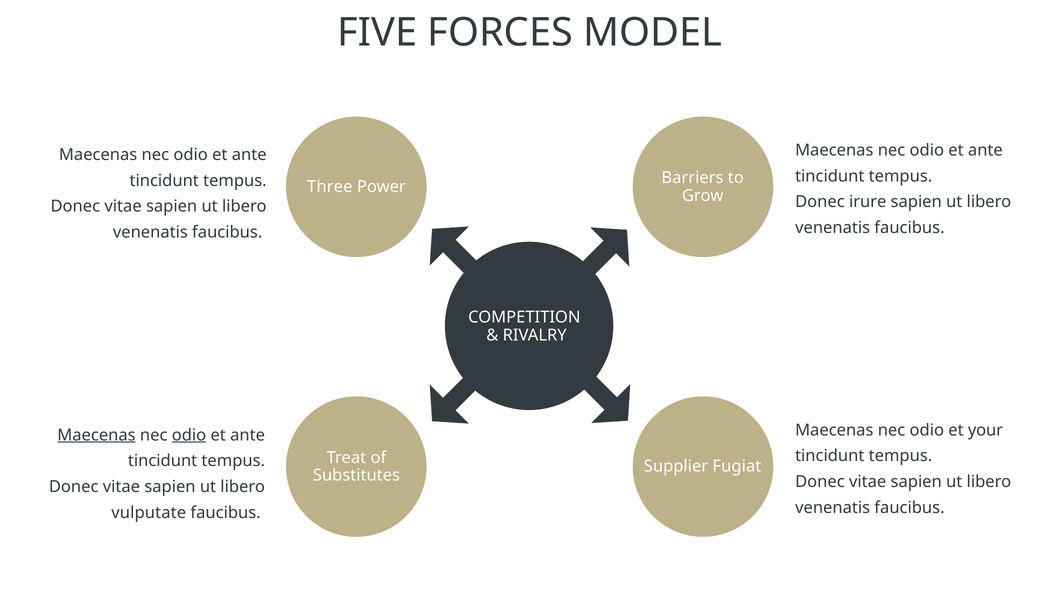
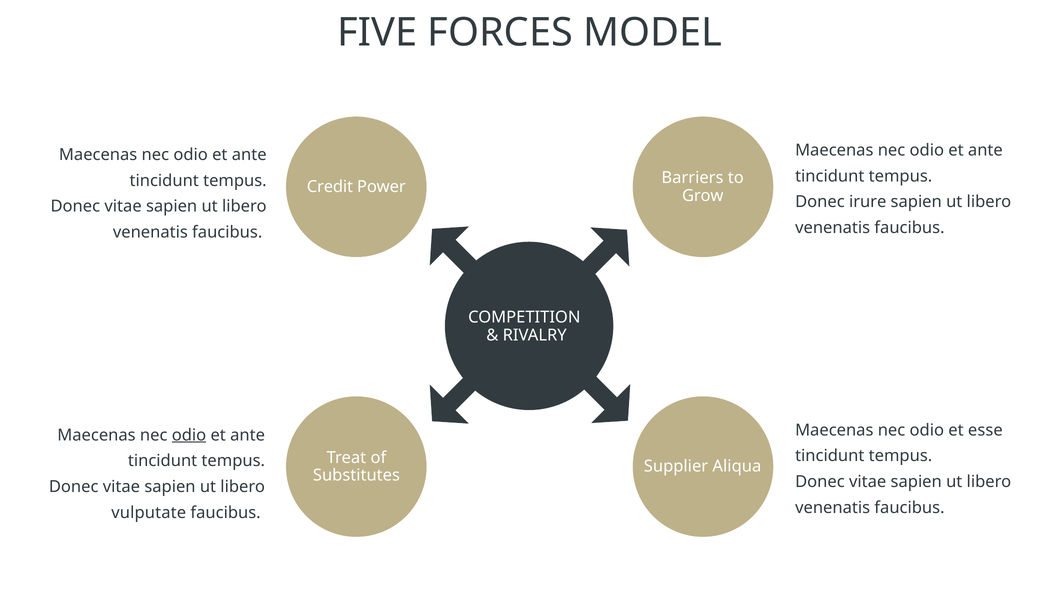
Three: Three -> Credit (330, 187)
your: your -> esse (985, 430)
Maecenas underline: present -> none (96, 435)
Fugiat: Fugiat -> Aliqua (737, 467)
